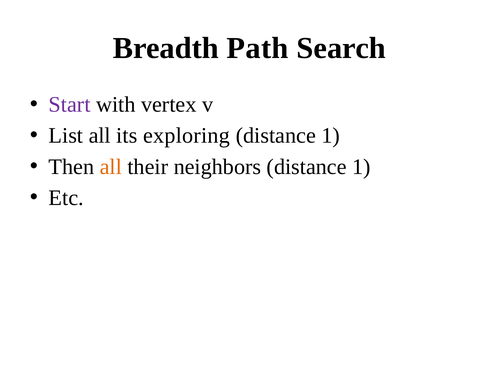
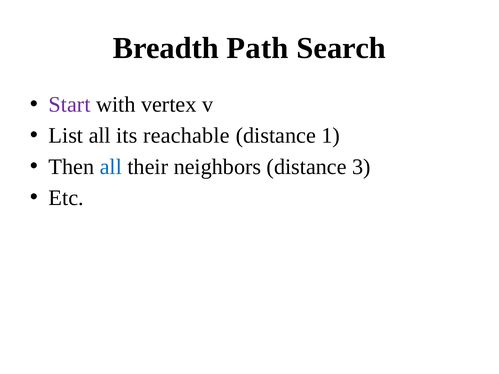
exploring: exploring -> reachable (186, 136)
all colour: orange -> blue (111, 167)
neighbors distance 1: 1 -> 3 (361, 167)
